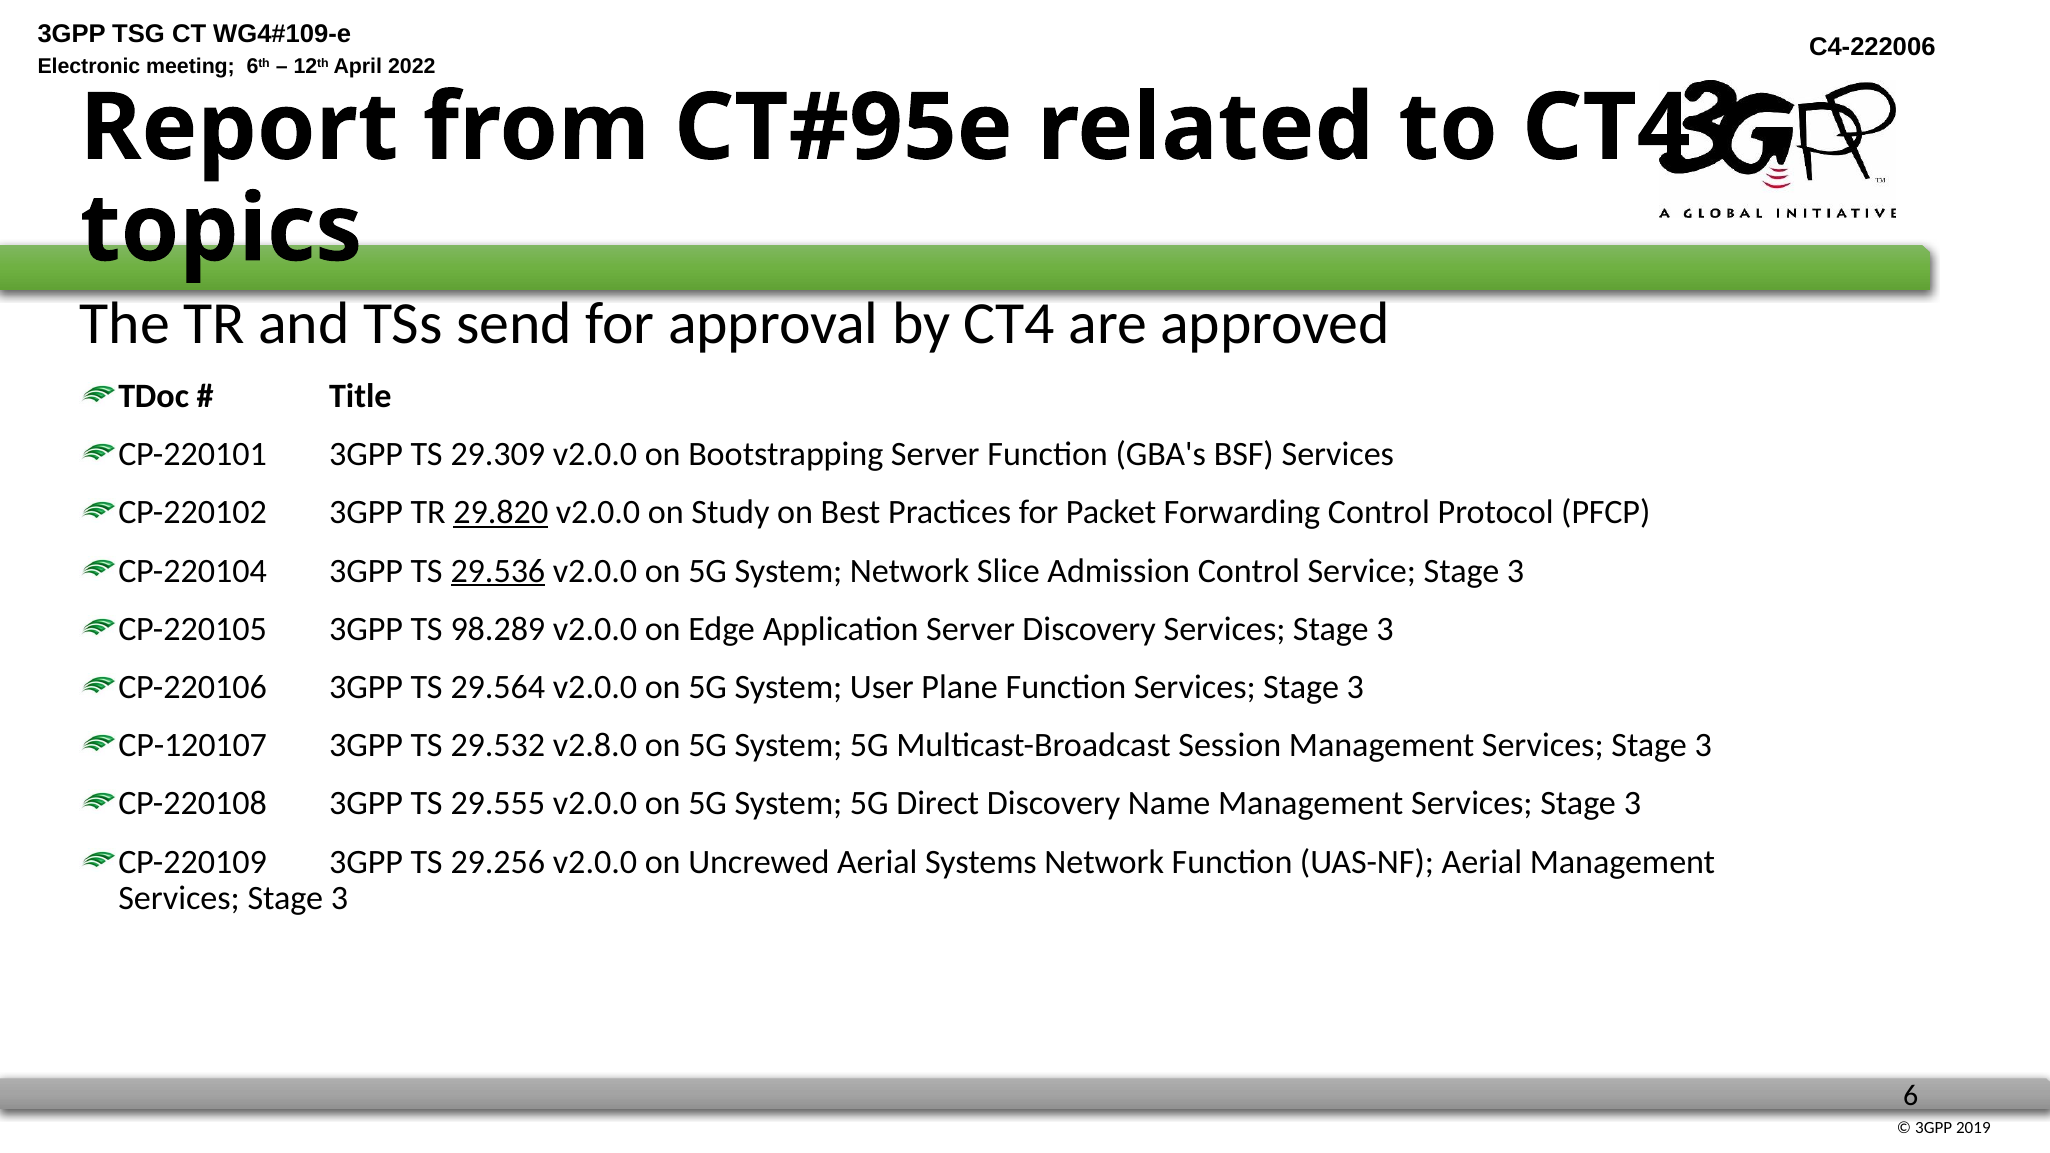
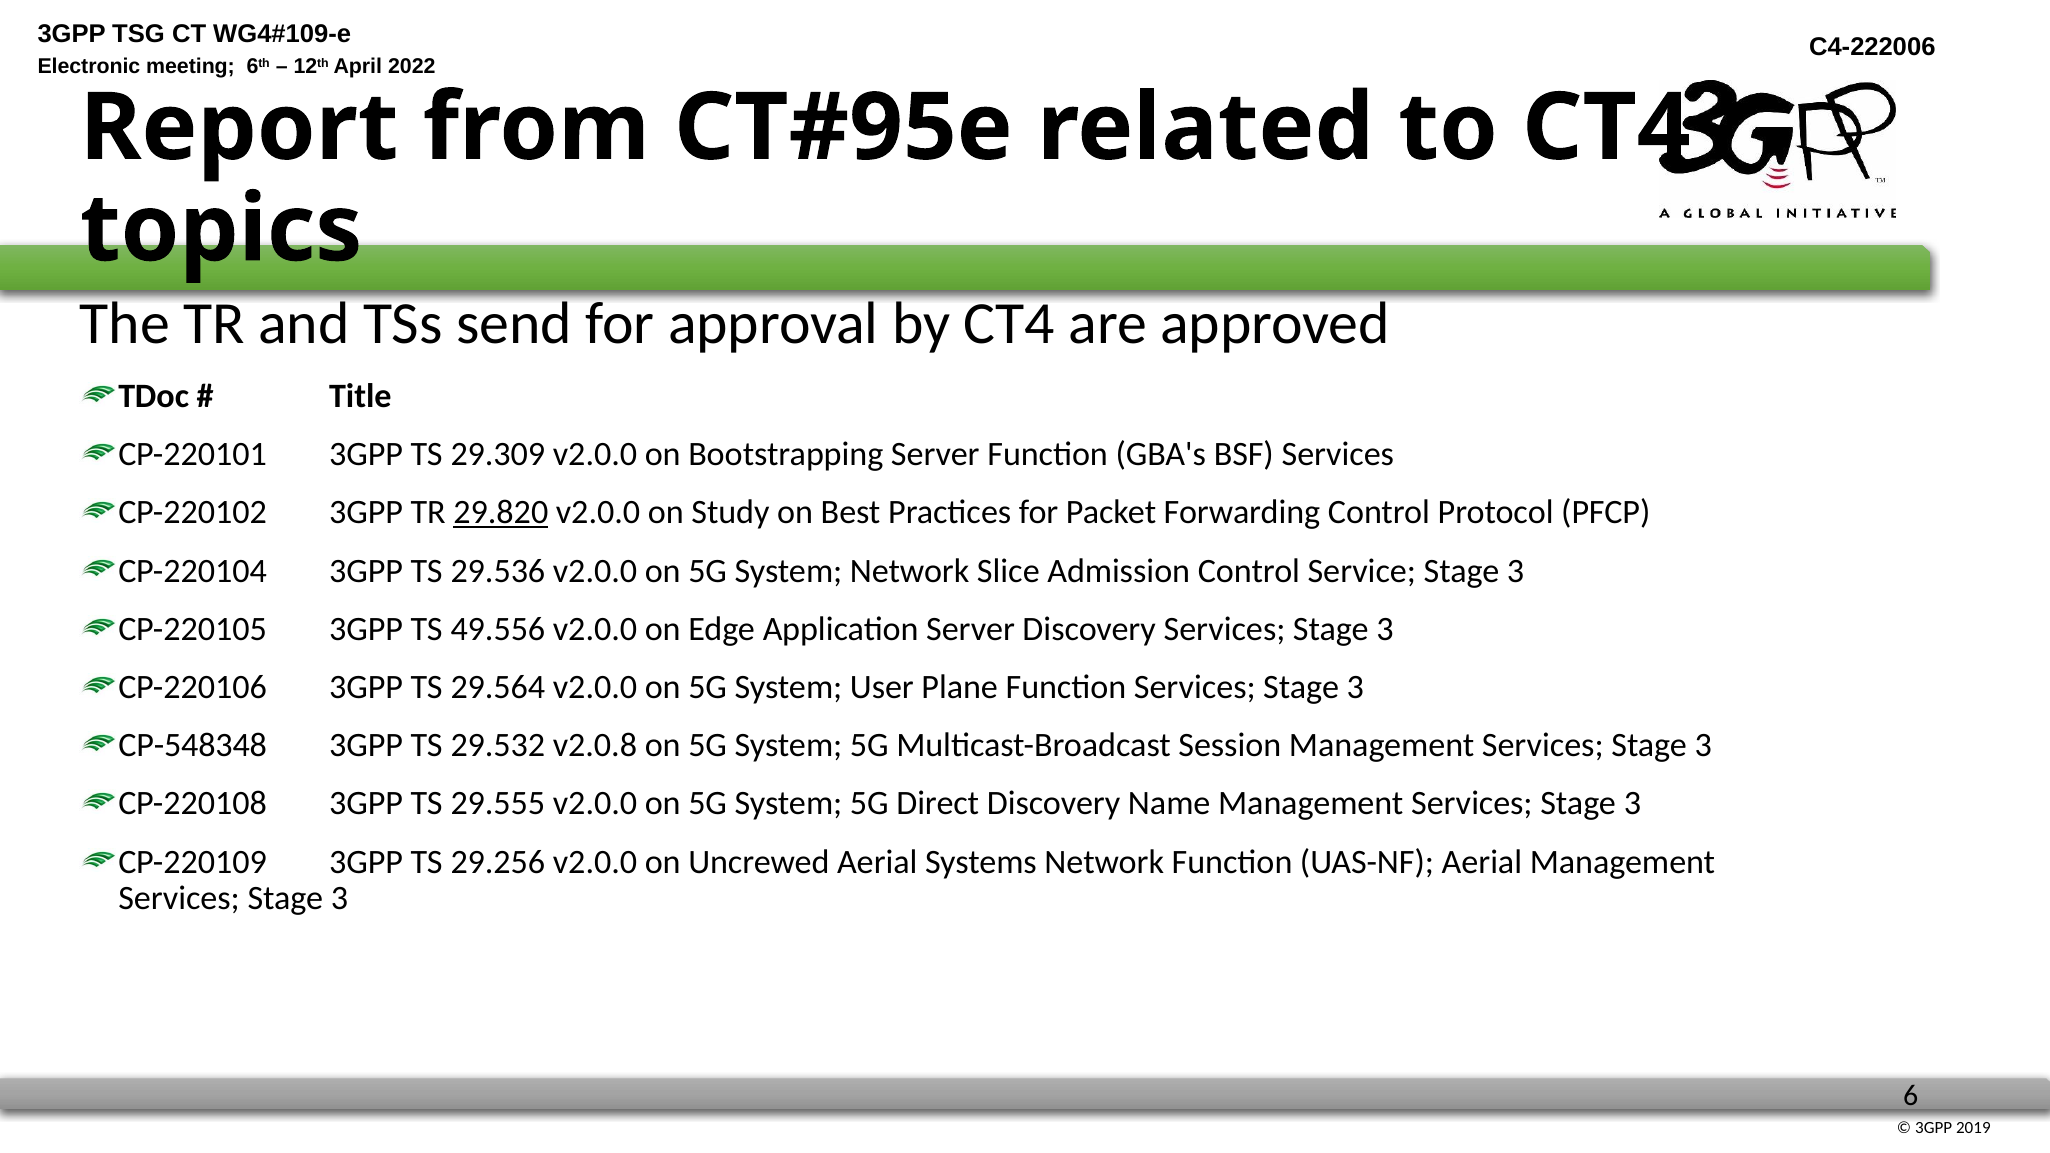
29.536 underline: present -> none (498, 571)
98.289: 98.289 -> 49.556 (498, 629)
CP-120107: CP-120107 -> CP-548348 (193, 745)
v2.8.0: v2.8.0 -> v2.0.8 (595, 745)
